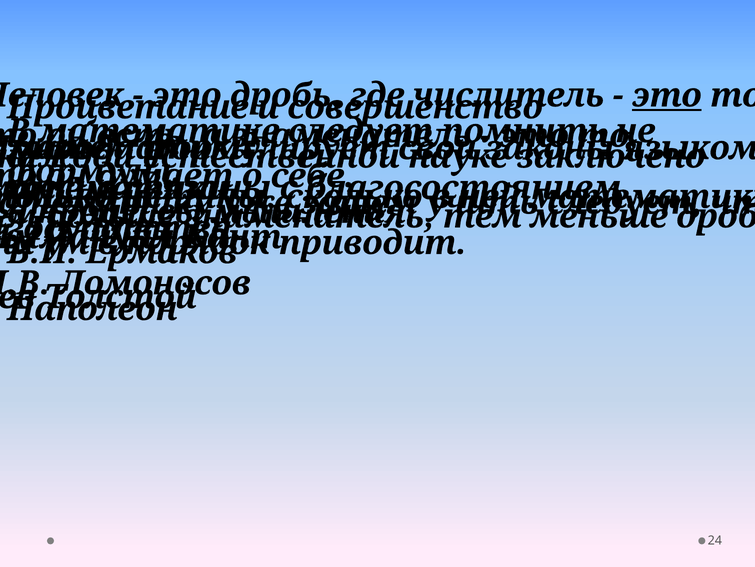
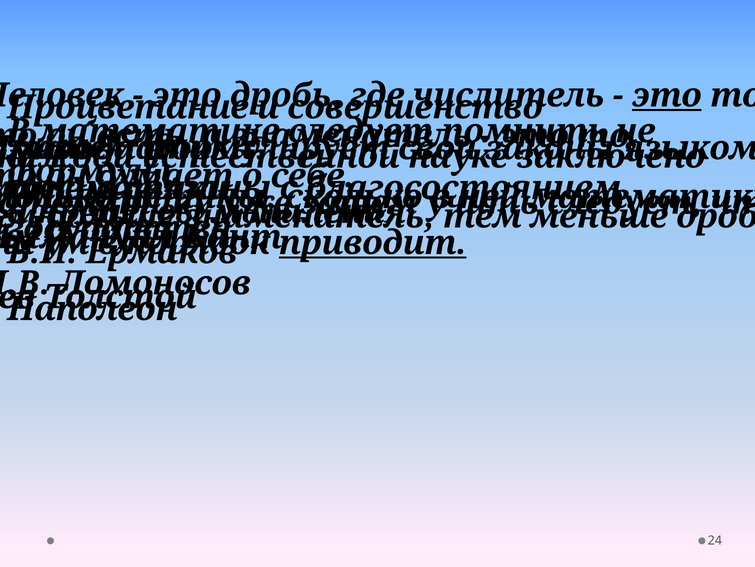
приводит underline: none -> present (373, 243)
